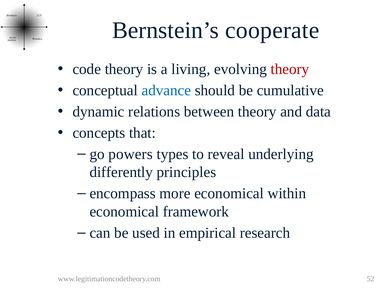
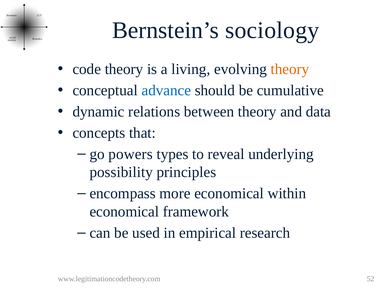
cooperate: cooperate -> sociology (272, 30)
theory colour: red -> orange (290, 69)
differently: differently -> possibility (121, 172)
